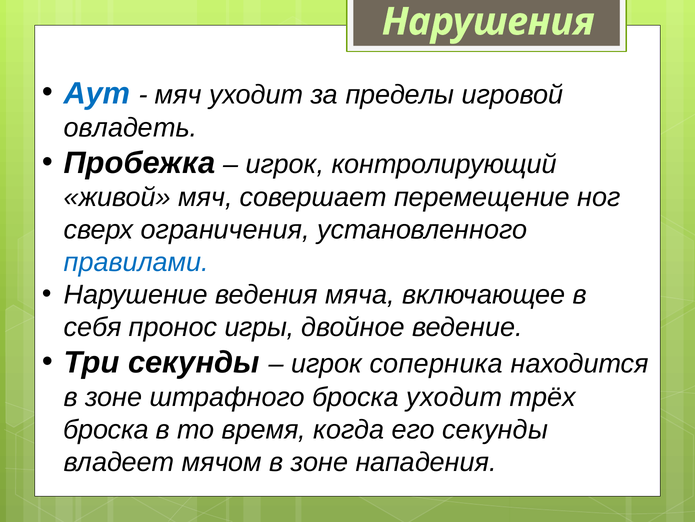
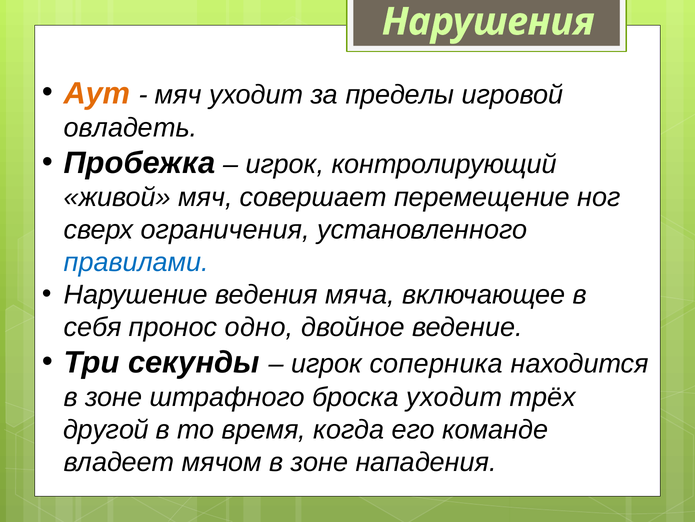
Аут colour: blue -> orange (97, 93)
игры: игры -> одно (259, 327)
броска: броска -> другой (106, 429)
его секунды: секунды -> команде (495, 429)
